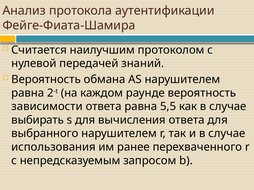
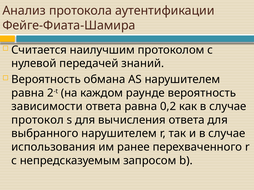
5,5: 5,5 -> 0,2 (168, 107)
выбирать: выбирать -> протокол (38, 120)
